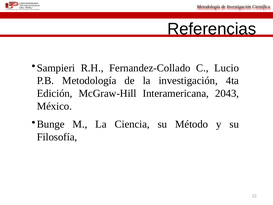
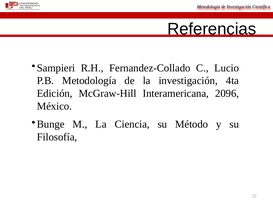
2043: 2043 -> 2096 (227, 93)
